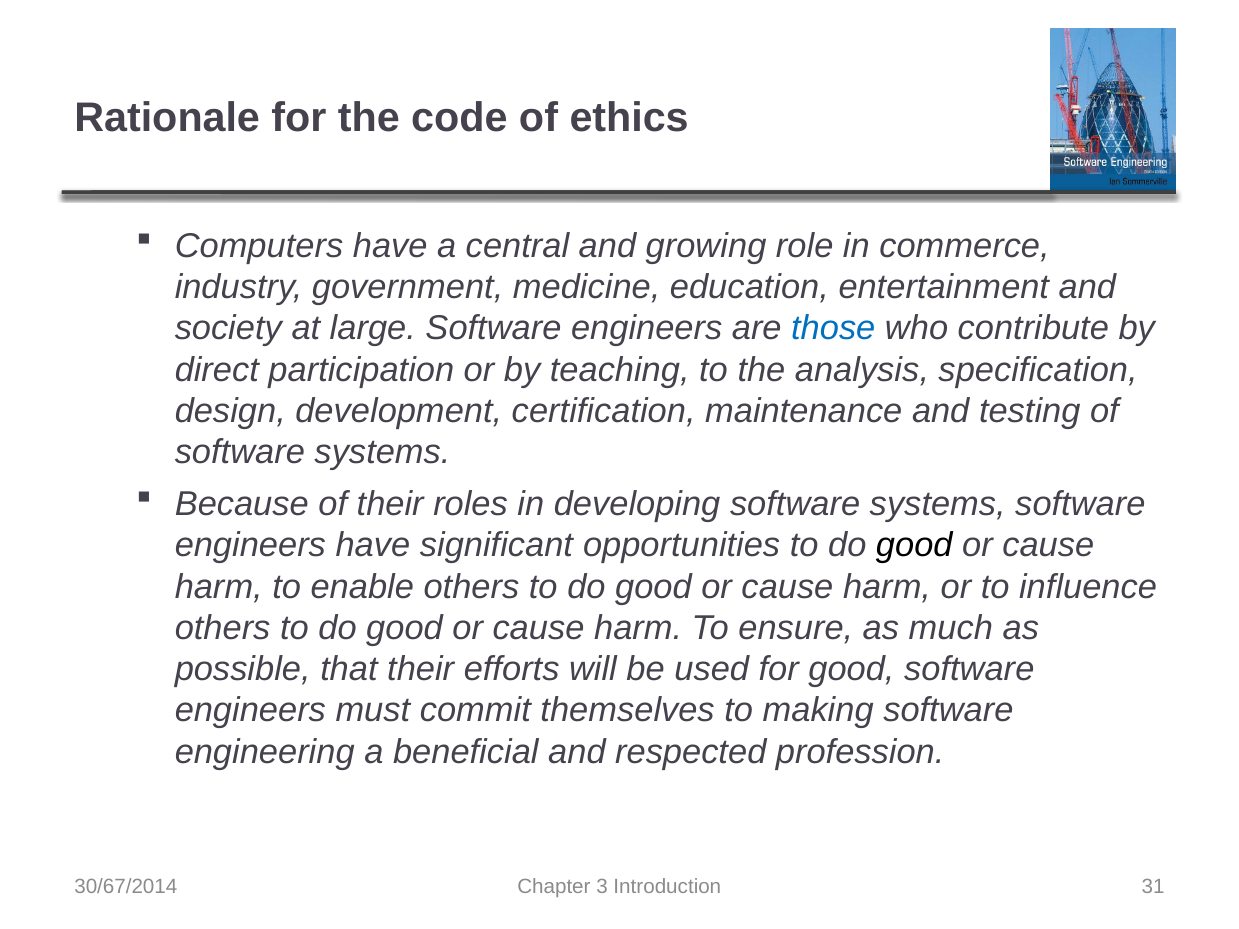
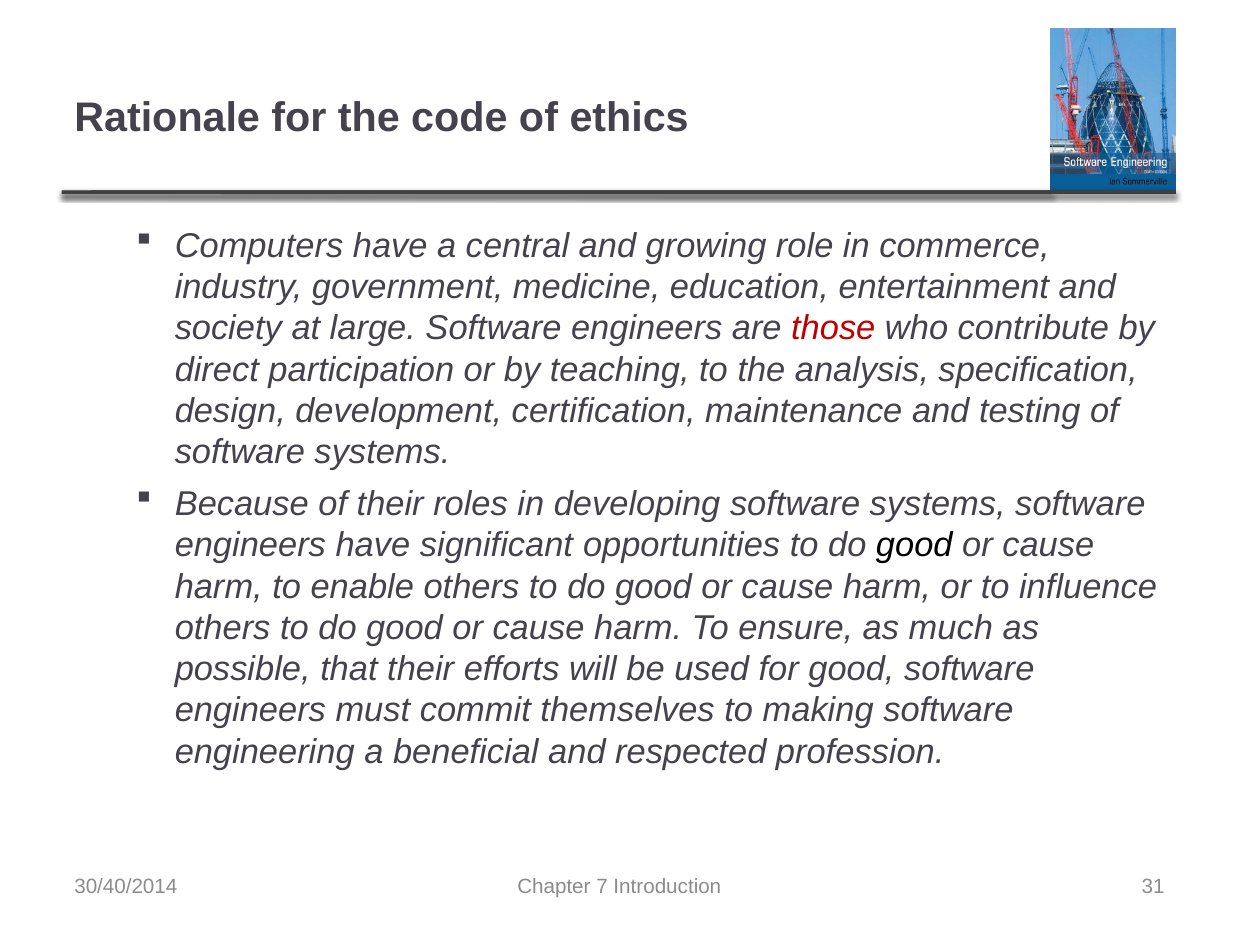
those colour: blue -> red (833, 329)
30/67/2014: 30/67/2014 -> 30/40/2014 (126, 887)
3: 3 -> 7 (602, 887)
